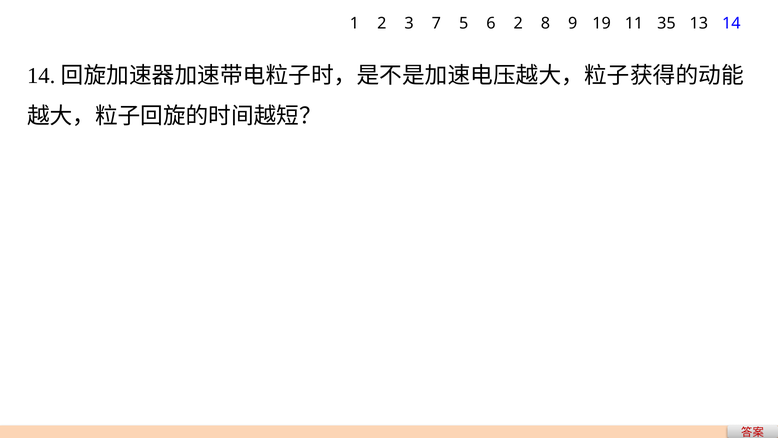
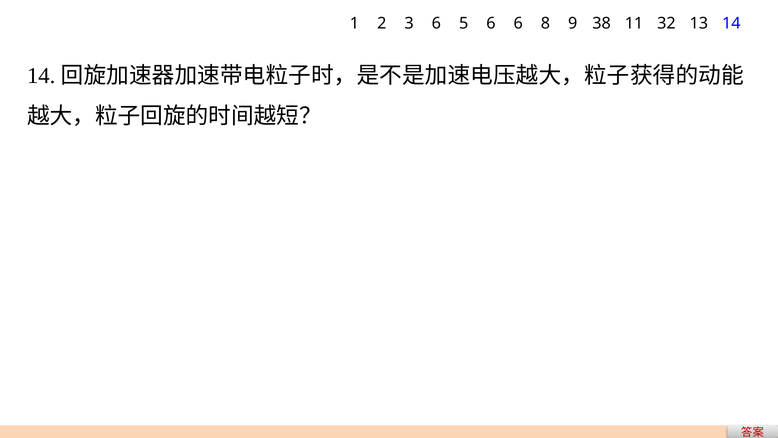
3 7: 7 -> 6 (436, 23)
6 2: 2 -> 6 (518, 23)
19: 19 -> 38 (602, 23)
35: 35 -> 32 (666, 23)
